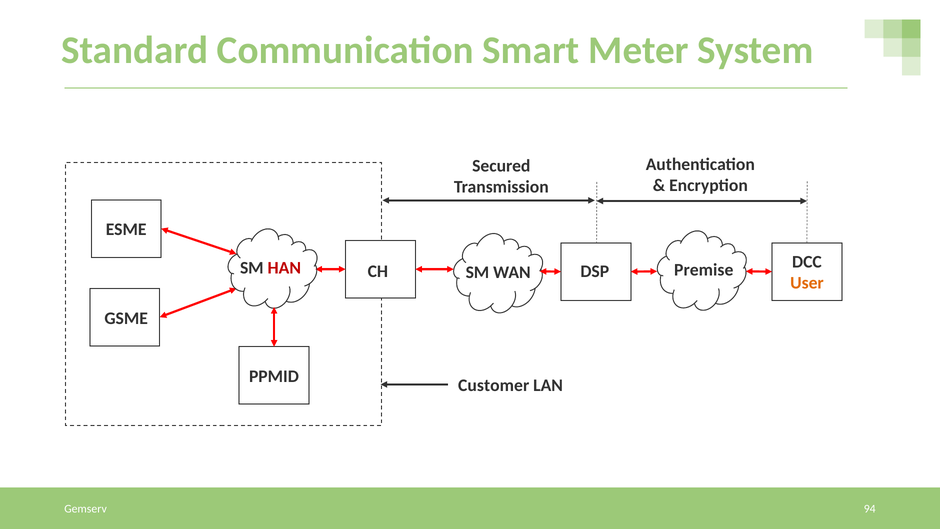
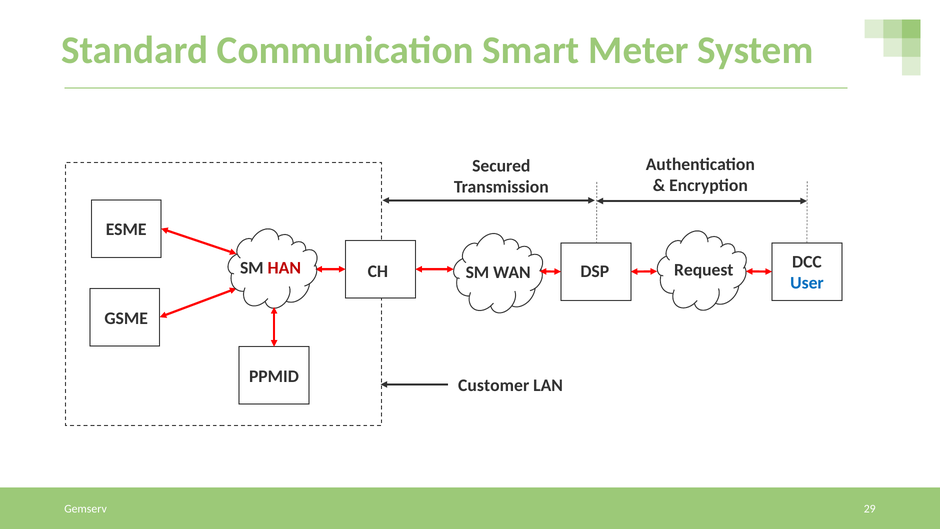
Premise: Premise -> Request (704, 270)
User colour: orange -> blue (807, 283)
94: 94 -> 29 (870, 508)
